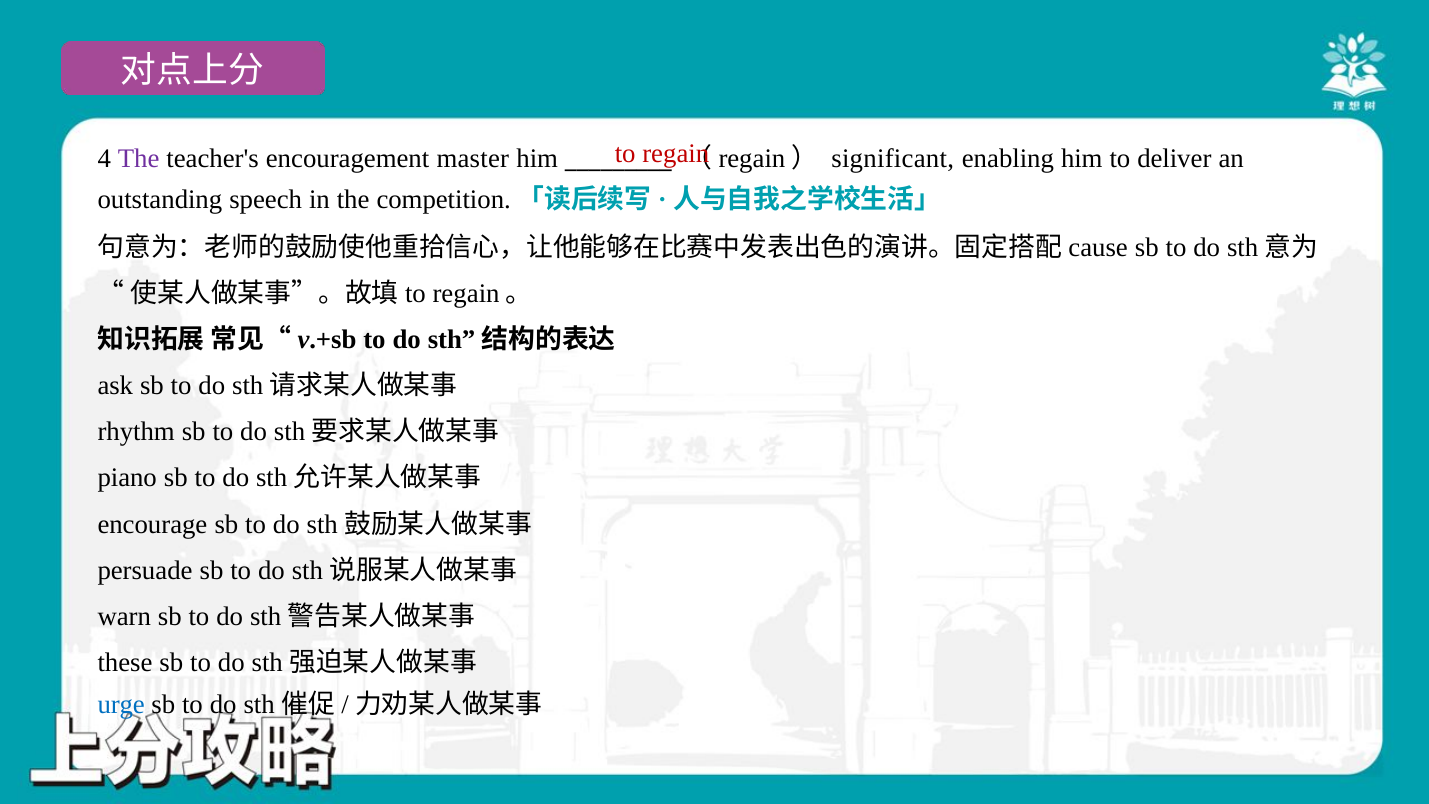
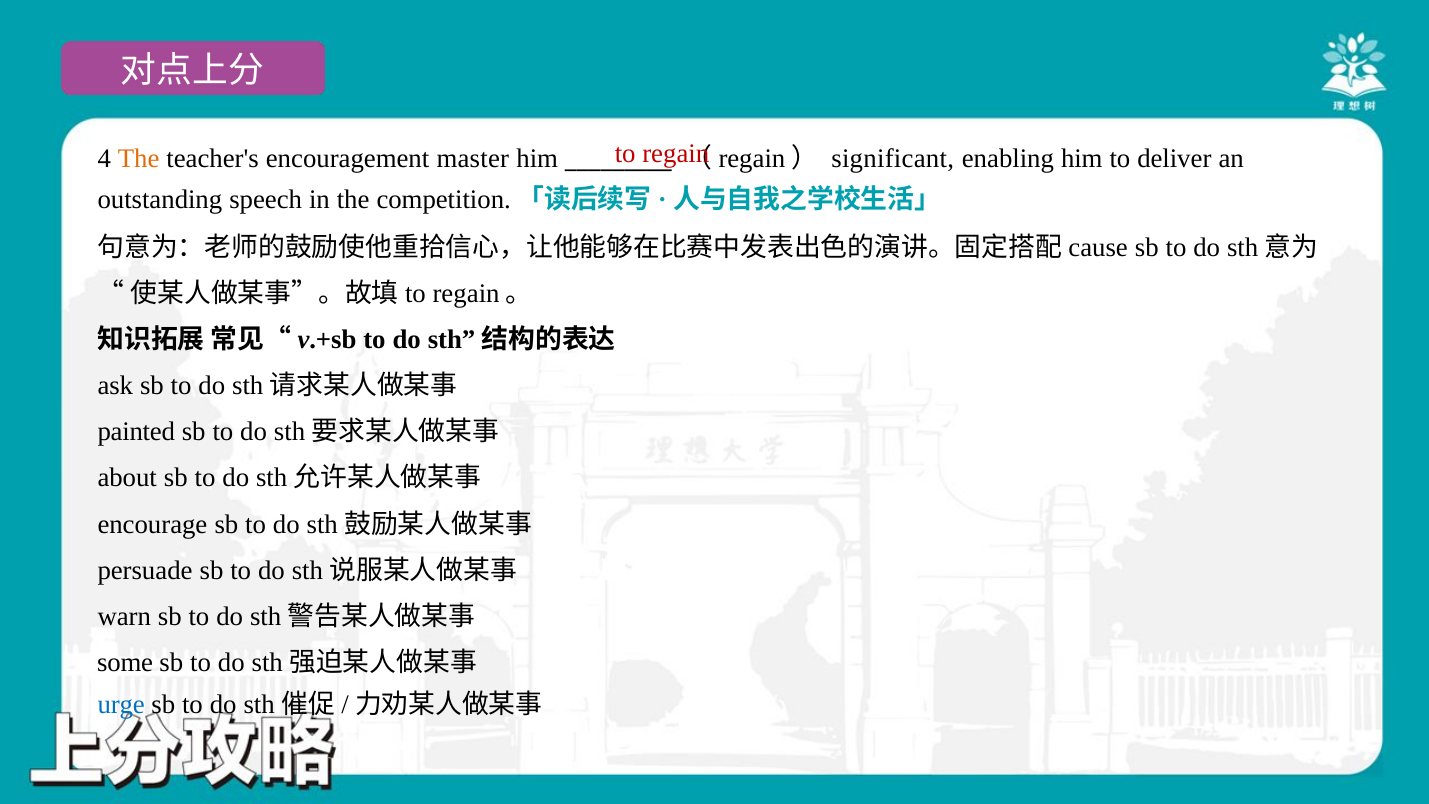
The colour: purple -> orange (139, 158)
rhythm: rhythm -> painted (136, 432)
piano: piano -> about (127, 478)
these: these -> some (125, 663)
